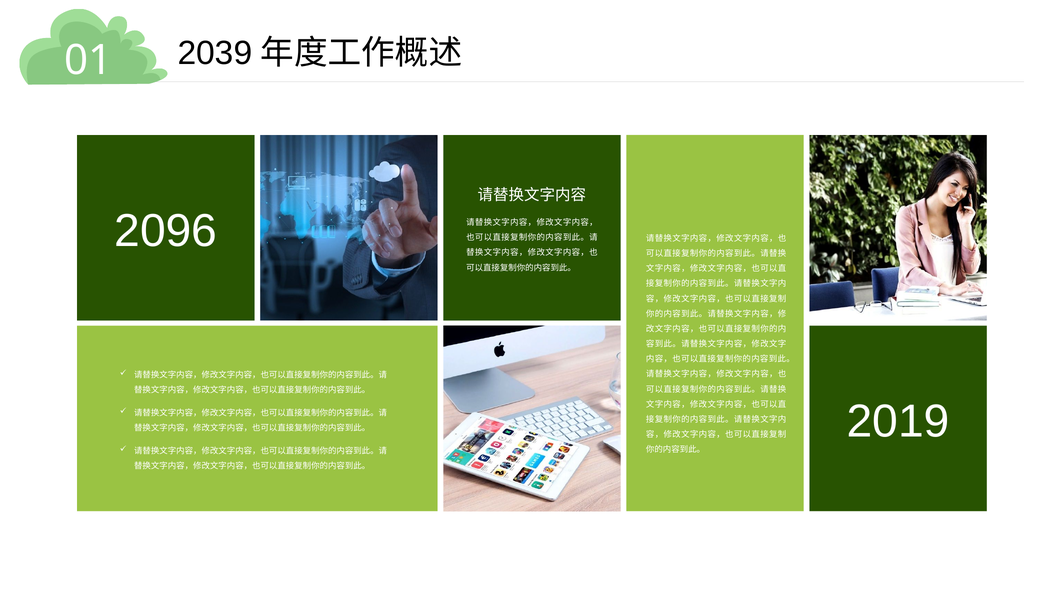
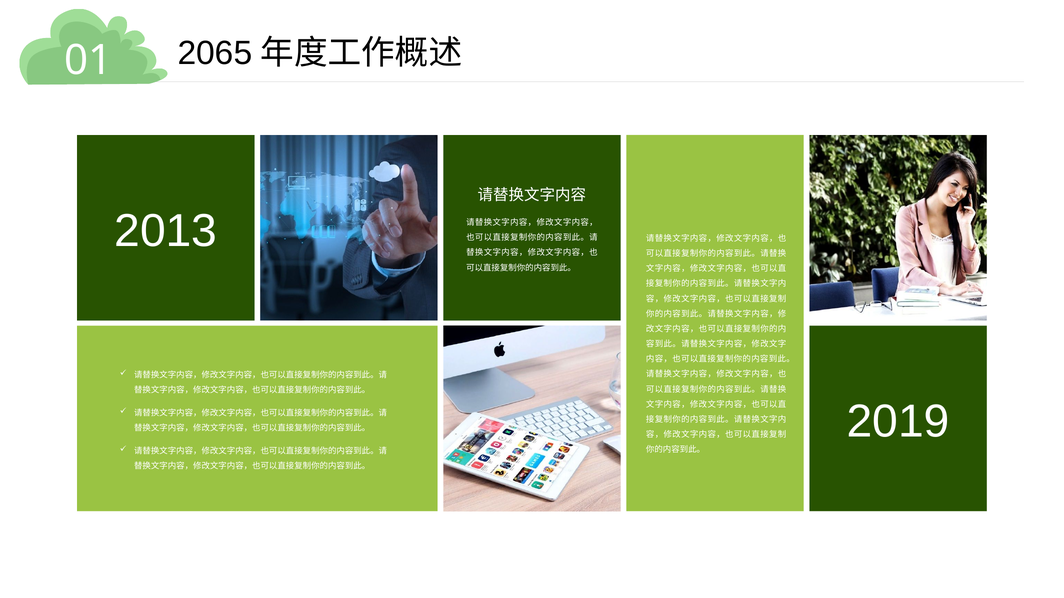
2039: 2039 -> 2065 (215, 53)
2096: 2096 -> 2013 (166, 231)
